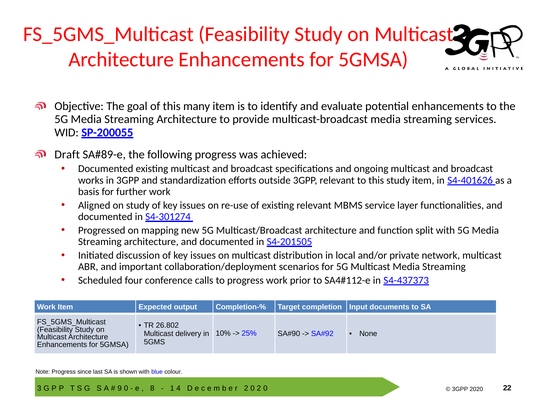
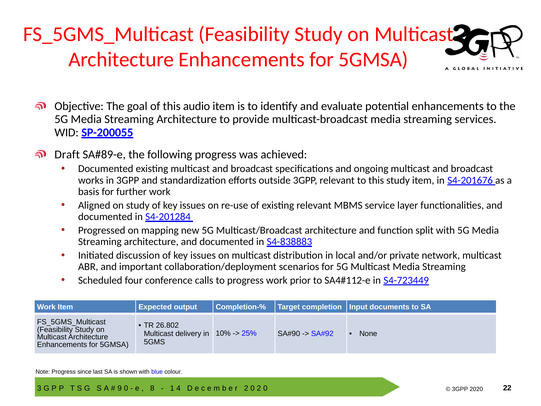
many: many -> audio (197, 106)
S4-401626: S4-401626 -> S4-201676 (470, 180)
S4-301274: S4-301274 -> S4-201284 (168, 217)
S4-201505: S4-201505 -> S4-838883 (289, 242)
S4-437373: S4-437373 -> S4-723449 (406, 280)
